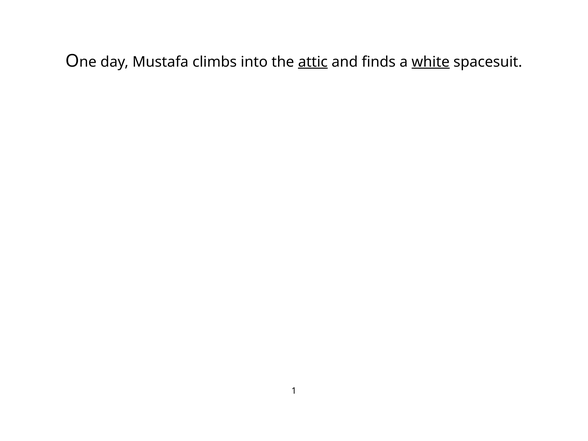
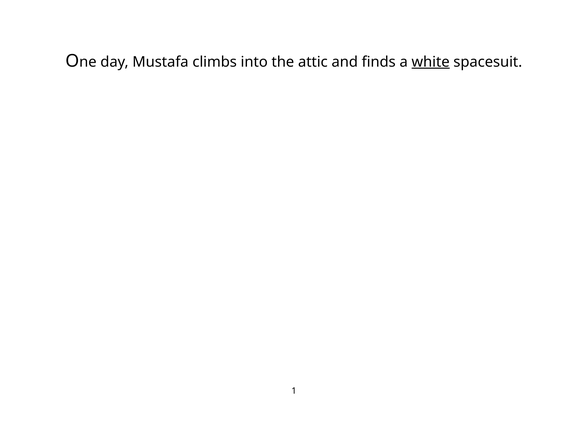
attic underline: present -> none (313, 62)
